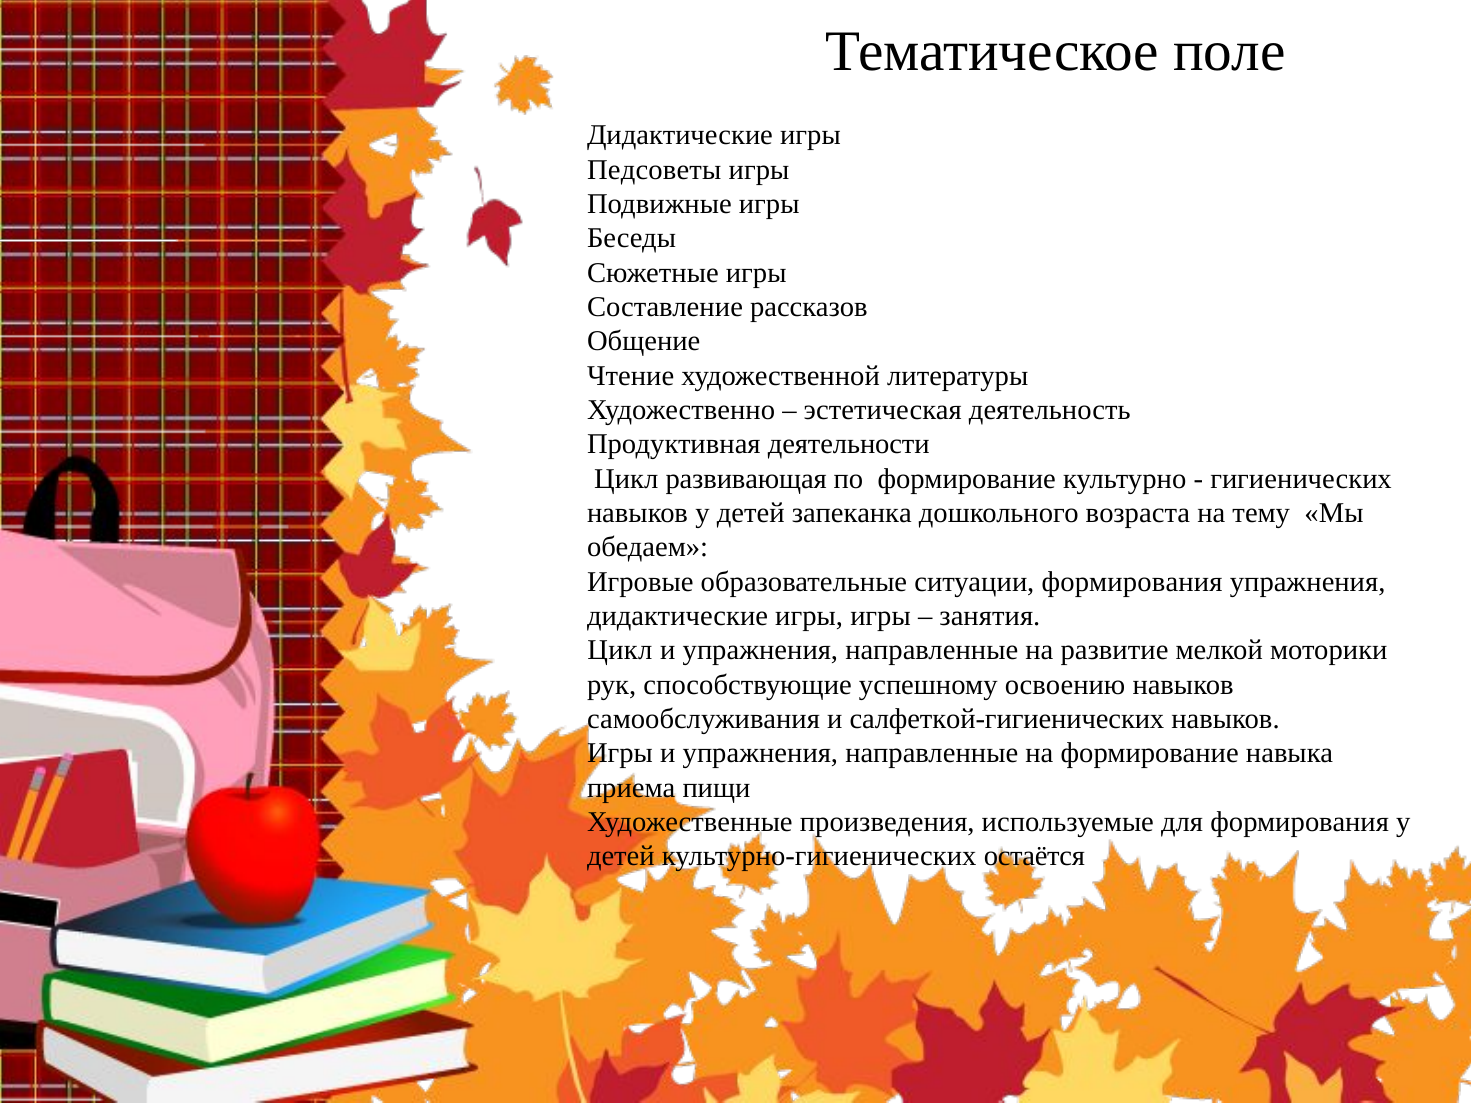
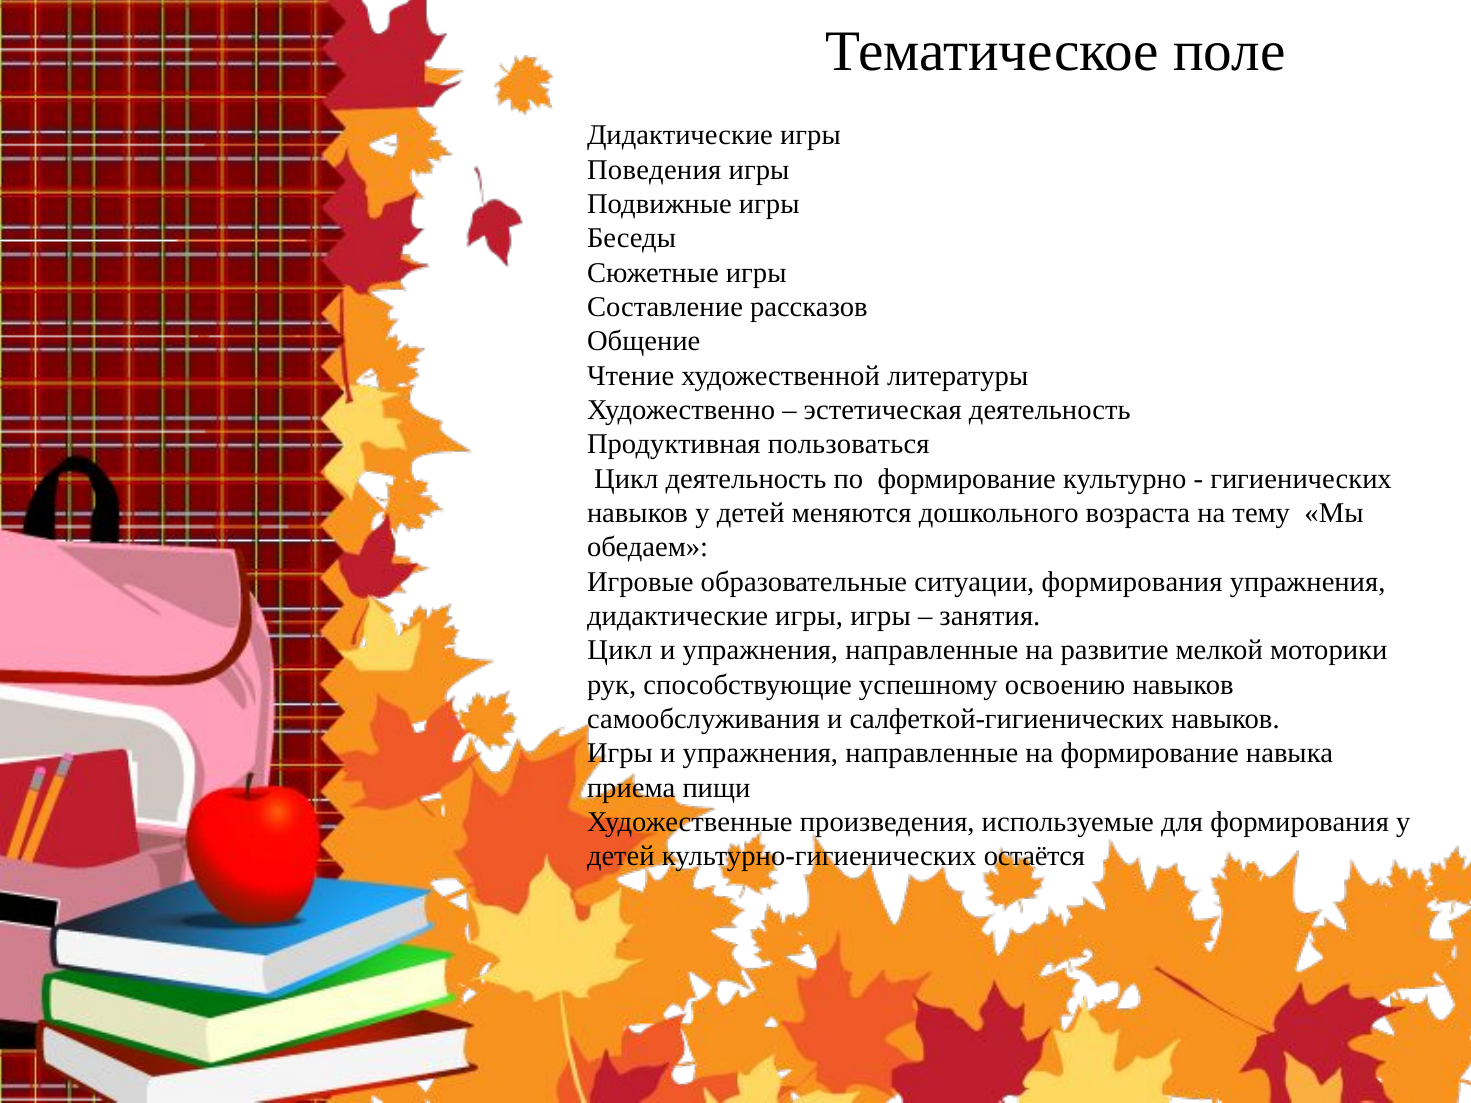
Педсоветы: Педсоветы -> Поведения (654, 170)
деятельности: деятельности -> пользоваться (849, 444)
Цикл развивающая: развивающая -> деятельность (746, 479)
запеканка: запеканка -> меняются (852, 513)
